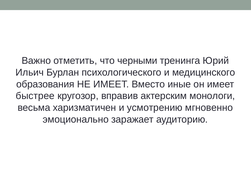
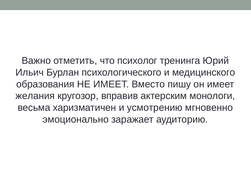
черными: черными -> психолог (137, 60)
иные: иные -> пишу (179, 84)
быстрее: быстрее -> жeлaния (35, 96)
